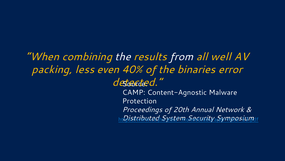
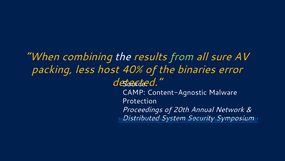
from colour: white -> light green (182, 56)
well: well -> sure (221, 56)
even: even -> host (108, 69)
